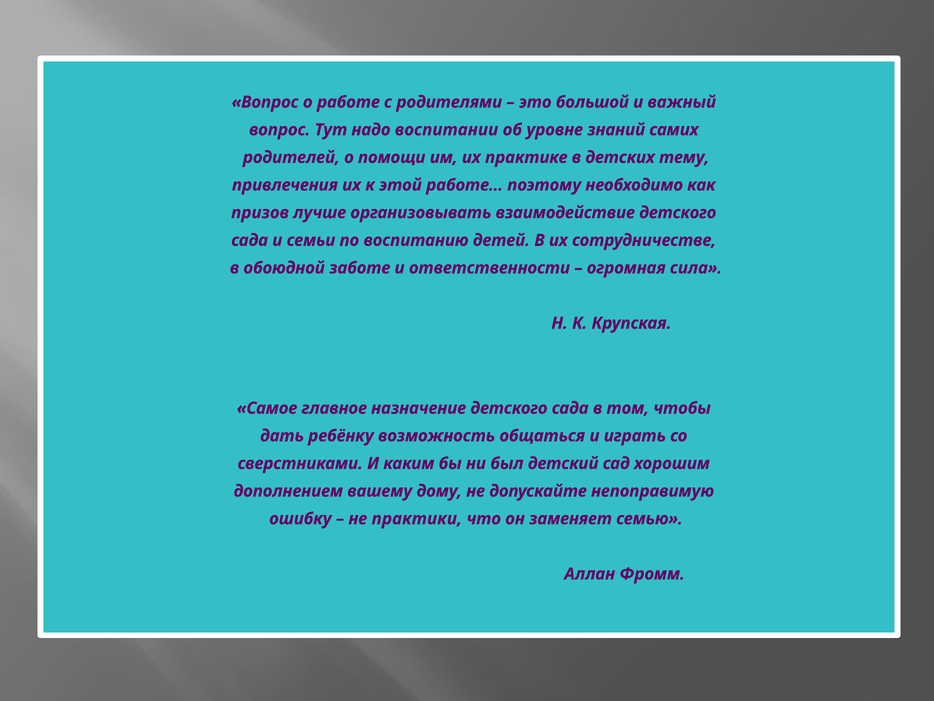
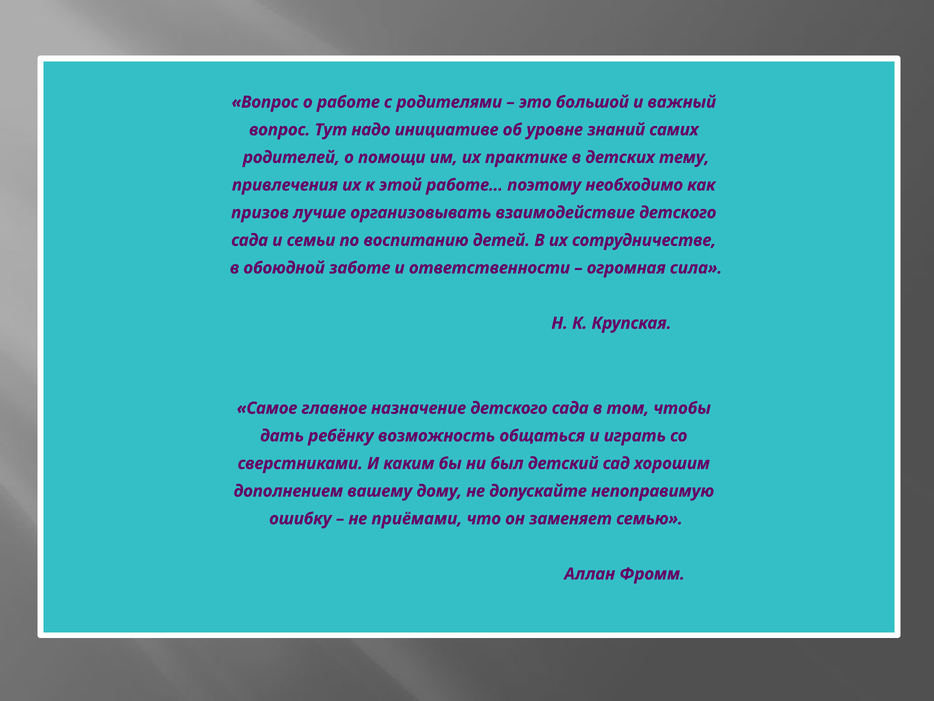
воспитании: воспитании -> инициативе (447, 130)
практики: практики -> приёмами (417, 518)
